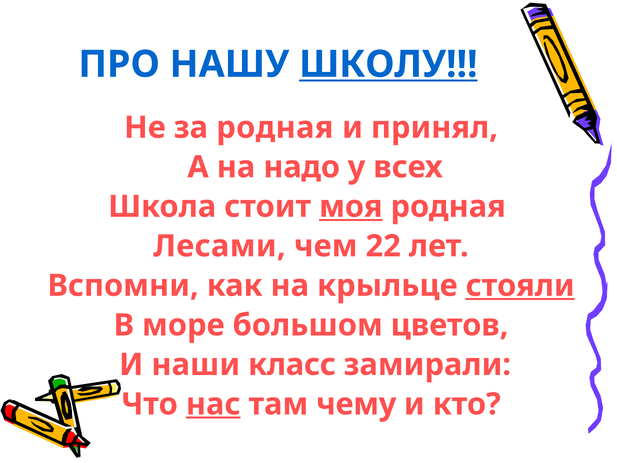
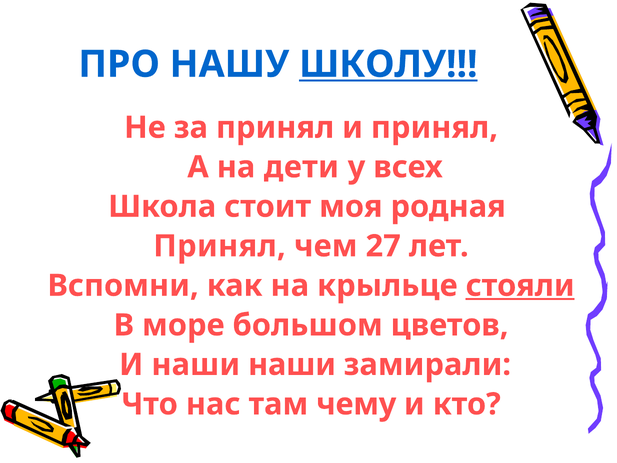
за родная: родная -> принял (275, 128)
надо: надо -> дети (301, 167)
моя underline: present -> none (351, 207)
Лесами: Лесами -> Принял (220, 246)
22: 22 -> 27 (383, 246)
наши класс: класс -> наши (292, 365)
нас underline: present -> none (213, 404)
